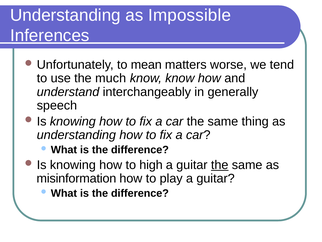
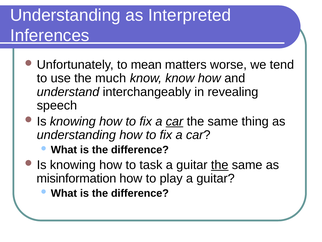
Impossible: Impossible -> Interpreted (190, 15)
generally: generally -> revealing (233, 92)
car underline: none -> present (174, 121)
high: high -> task (151, 165)
